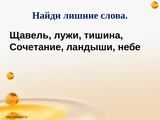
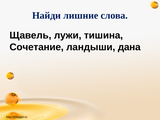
небе: небе -> дана (129, 47)
